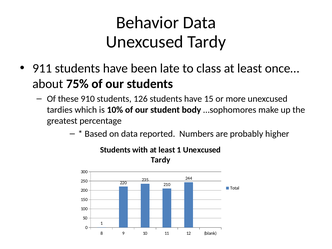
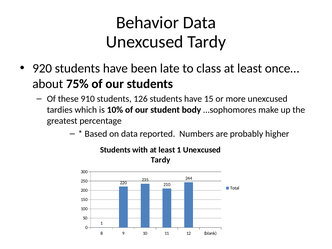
911: 911 -> 920 (42, 68)
